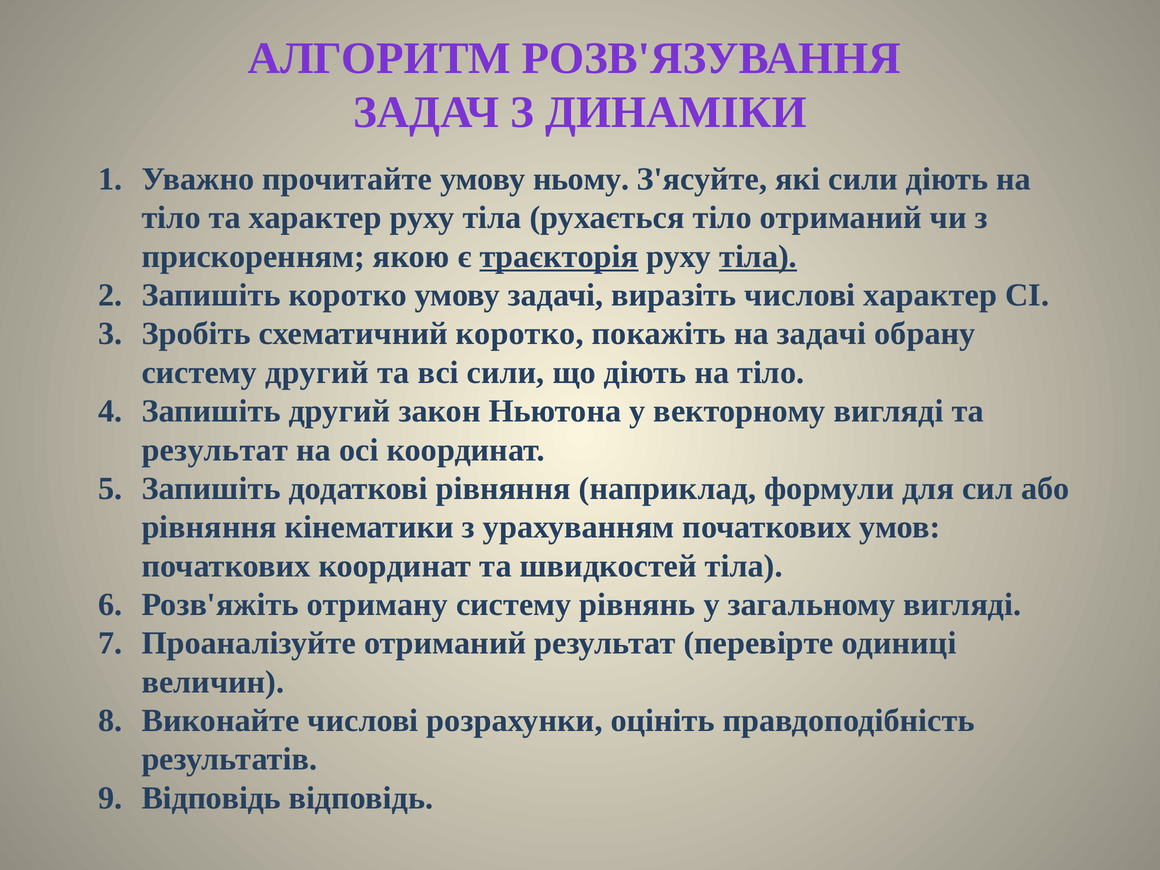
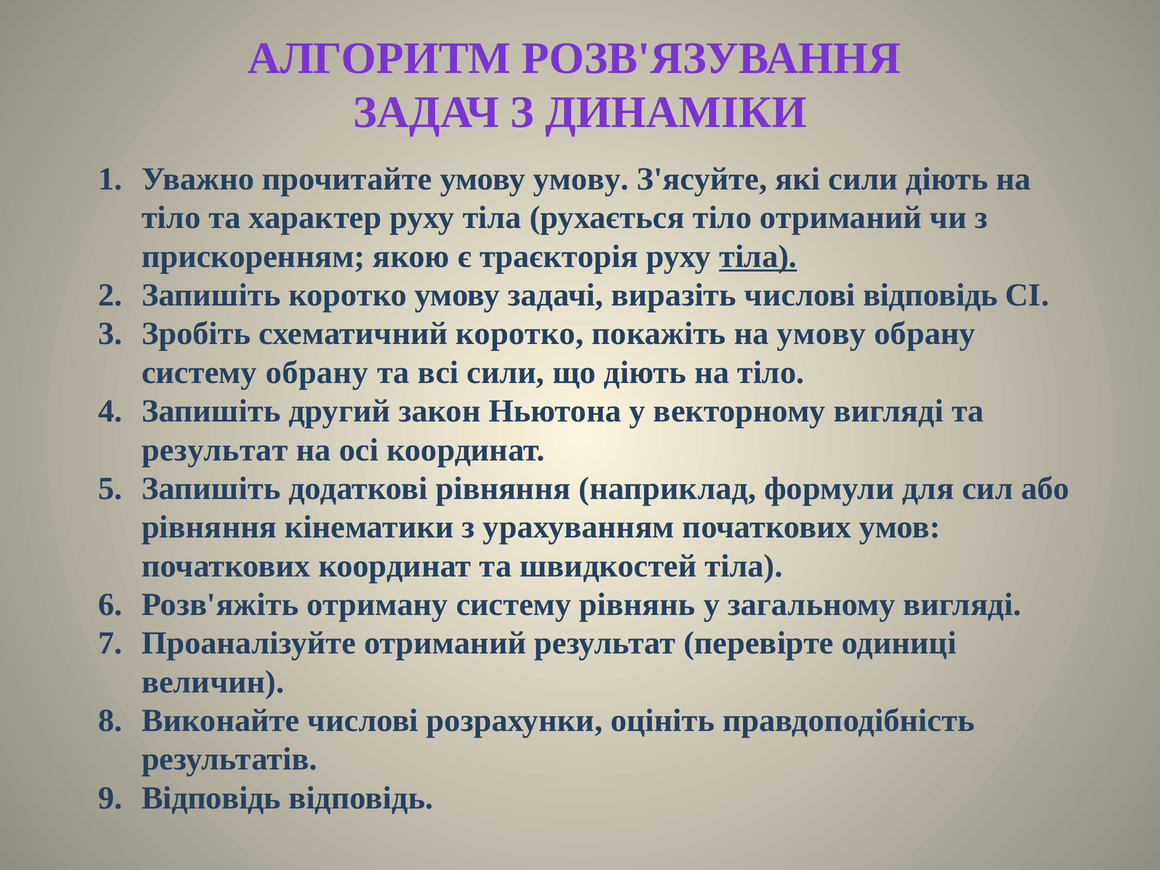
умову ньому: ньому -> умову (581, 179)
траєкторія underline: present -> none (559, 256)
числові характер: характер -> відповідь (930, 295)
на задачі: задачі -> умову (821, 334)
систему другий: другий -> обрану (317, 373)
